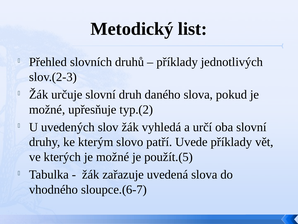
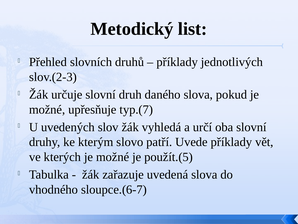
typ.(2: typ.(2 -> typ.(7 (136, 109)
